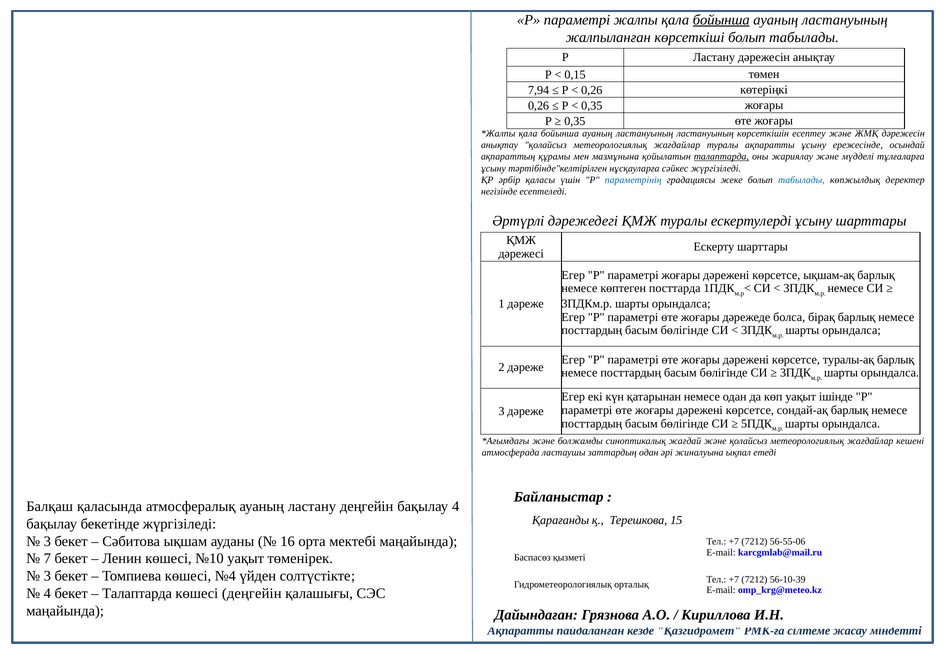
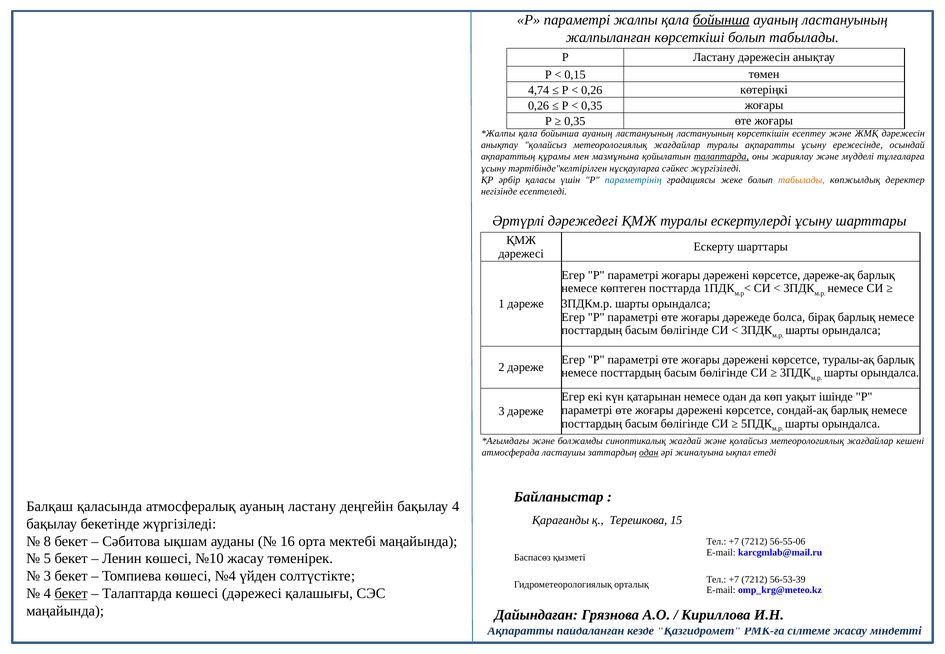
7,94: 7,94 -> 4,74 (539, 90)
табылады colour: blue -> orange (801, 180)
ықшам-ақ: ықшам-ақ -> дәреже-ақ (829, 275)
одан underline: none -> present (649, 453)
3: 3 -> 8 (47, 541)
7: 7 -> 5 (47, 559)
№10 уақыт: уақыт -> жасау (246, 559)
56-10-39: 56-10-39 -> 56-53-39 (788, 580)
бекет underline: none -> present (71, 594)
көшесі деңгейін: деңгейін -> дәрежесі (252, 594)
